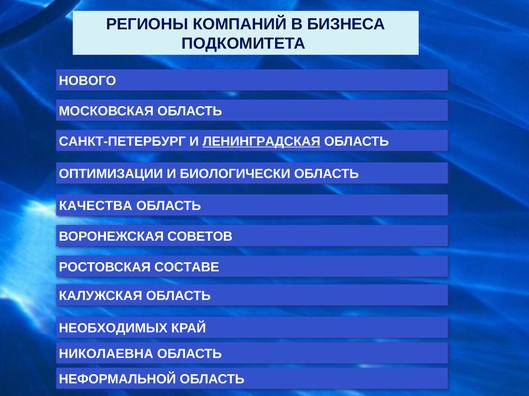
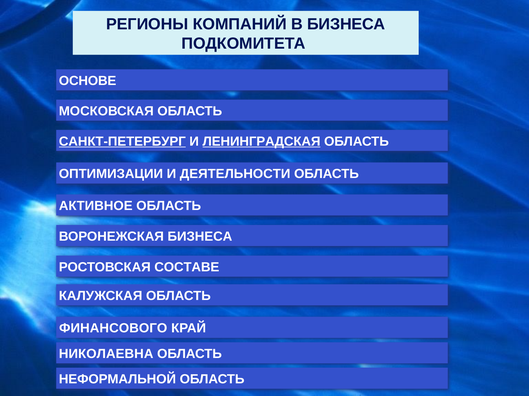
НОВОГО: НОВОГО -> ОСНОВЕ (88, 81)
САНКТ-ПЕТЕРБУРГ underline: none -> present (122, 142)
БИОЛОГИЧЕСКИ: БИОЛОГИЧЕСКИ -> ДЕЯТЕЛЬНОСТИ (235, 174)
КАЧЕСТВА: КАЧЕСТВА -> АКТИВНОЕ (96, 206)
ВОРОНЕЖСКАЯ СОВЕТОВ: СОВЕТОВ -> БИЗНЕСА (200, 237)
НЕОБХОДИМЫХ: НЕОБХОДИМЫХ -> ФИНАНСОВОГО (113, 329)
